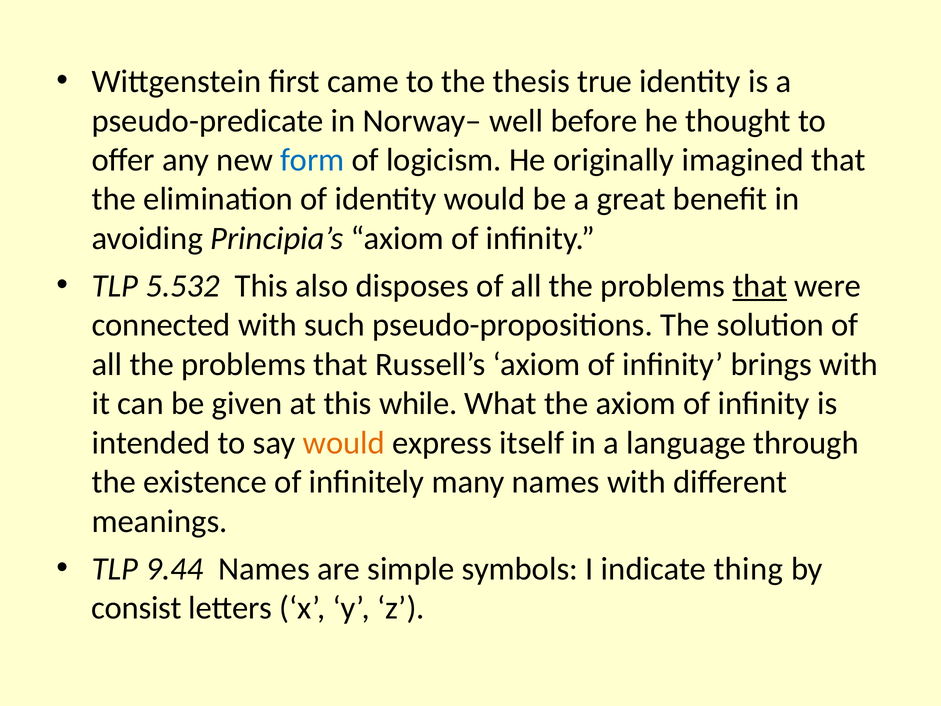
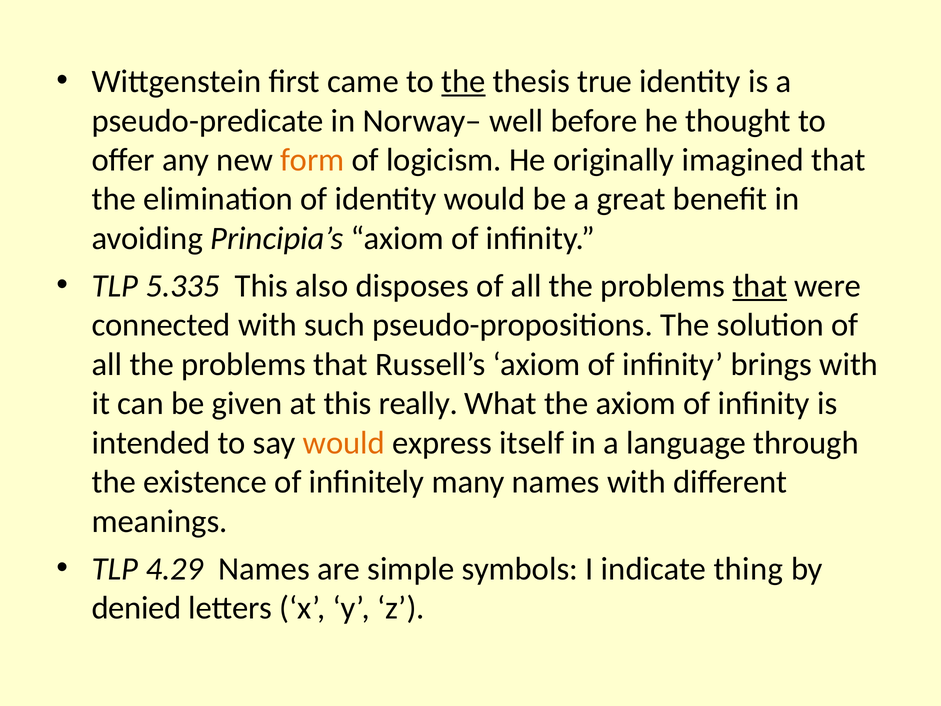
the underline: none -> present (463, 82)
form colour: blue -> orange (312, 160)
5.532: 5.532 -> 5.335 (183, 286)
while: while -> really (418, 403)
9.44: 9.44 -> 4.29 (174, 569)
consist: consist -> denied (136, 608)
